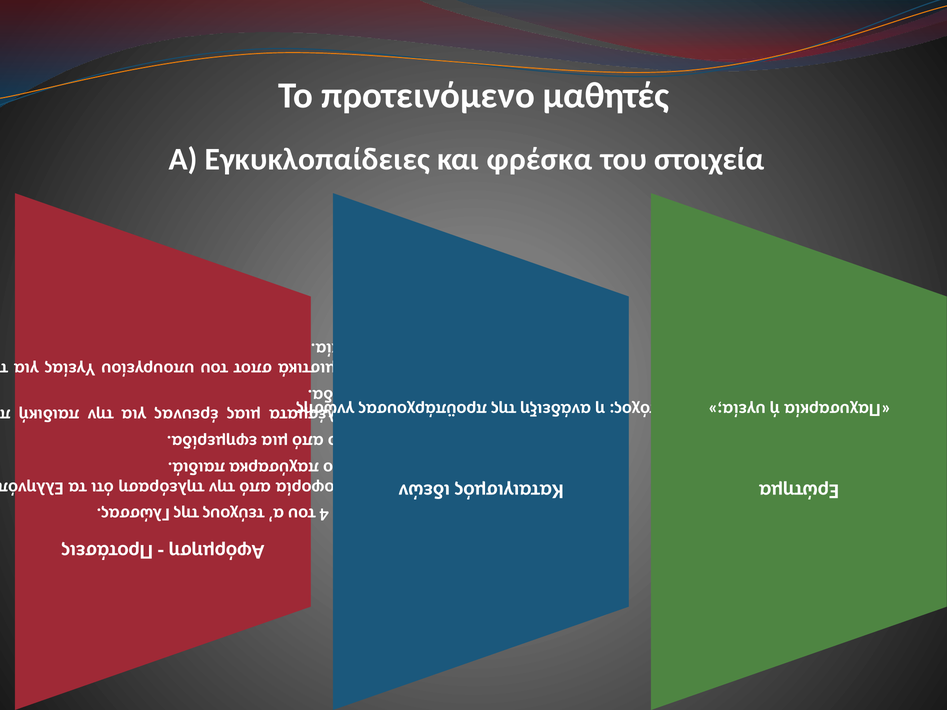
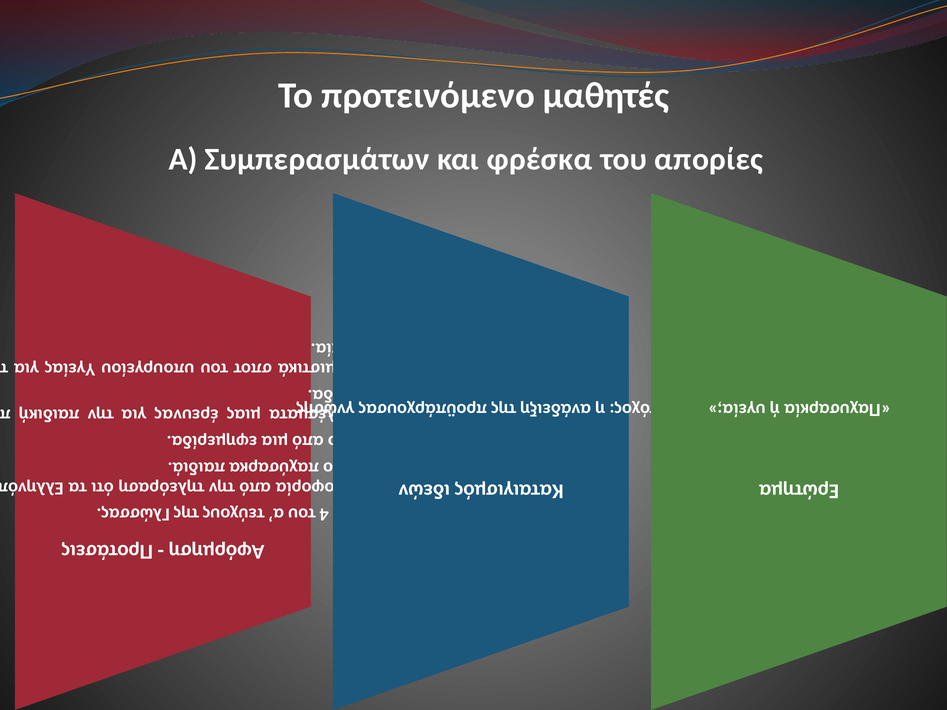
Εγκυκλοπαίδειες: Εγκυκλοπαίδειες -> Συμπερασμάτων (317, 159)
στοιχεία: στοιχεία -> απορίες (709, 159)
